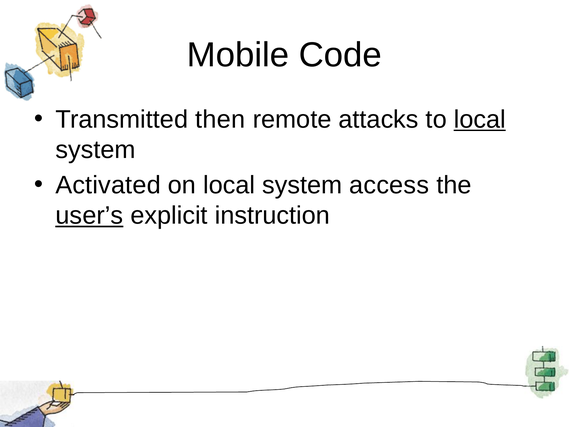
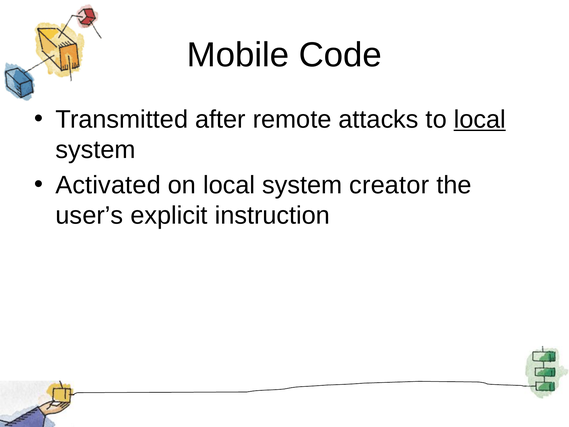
then: then -> after (220, 119)
access: access -> creator (389, 185)
user’s underline: present -> none (89, 215)
